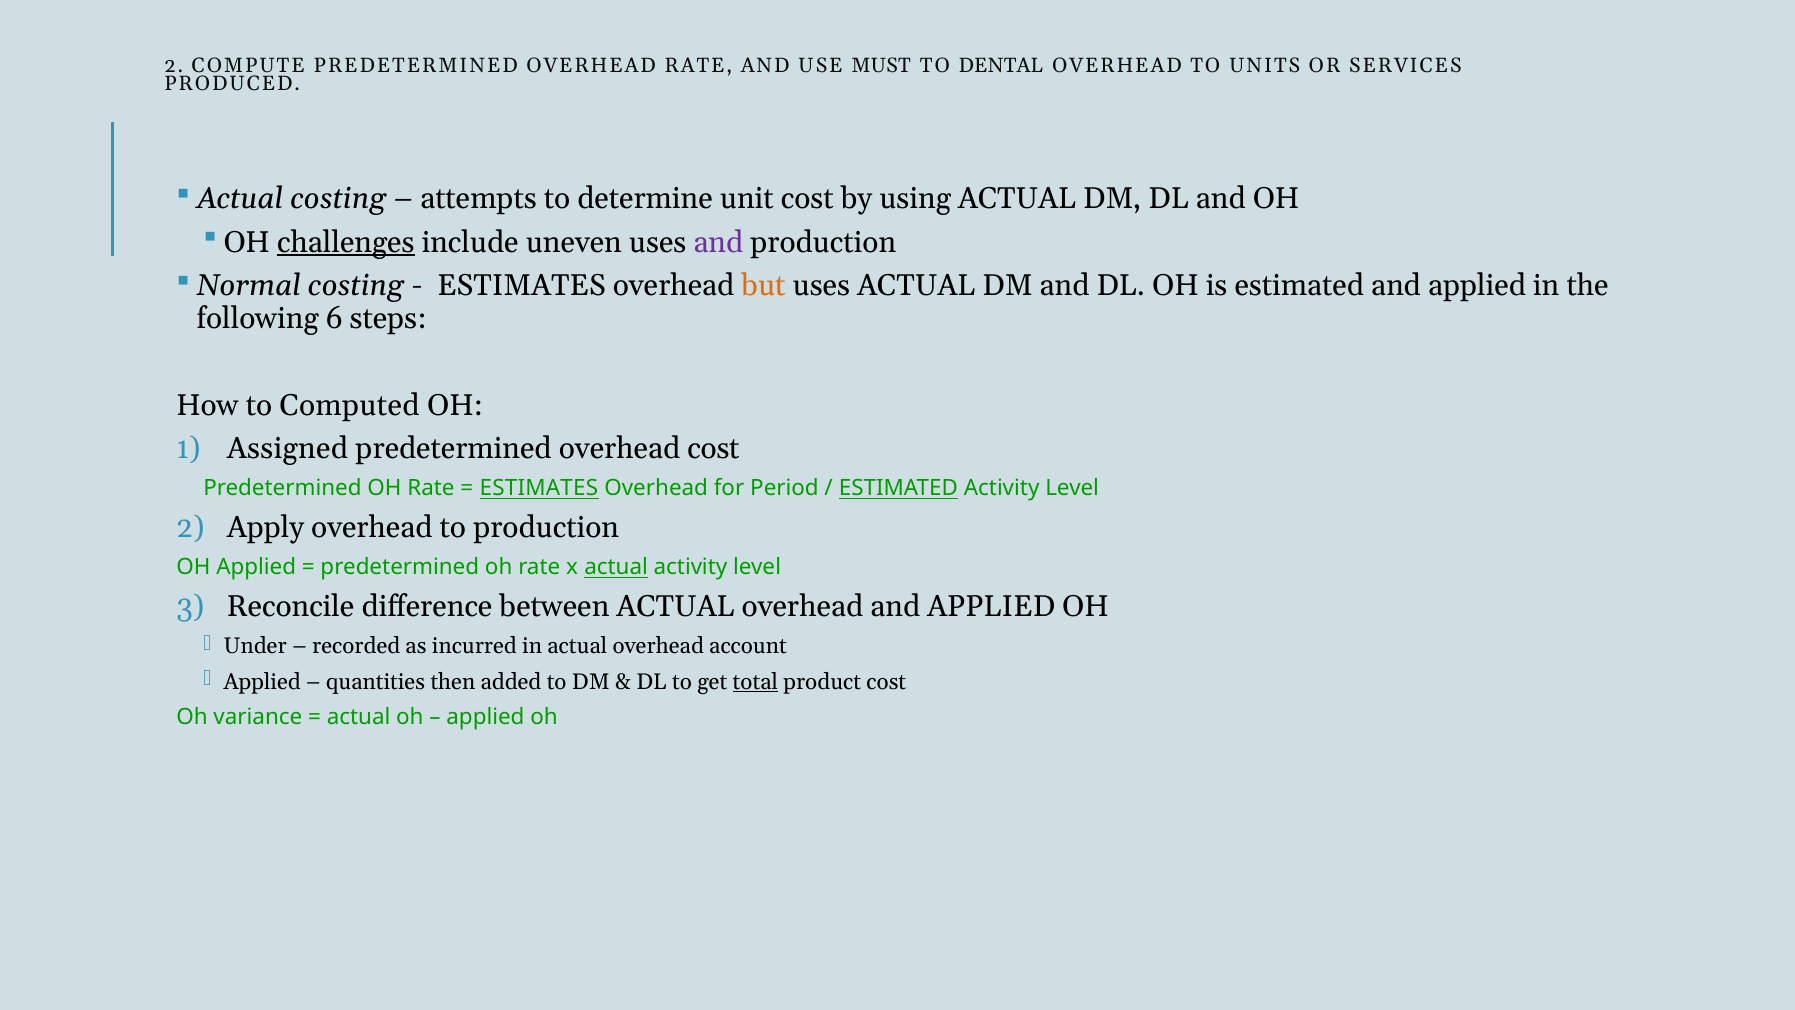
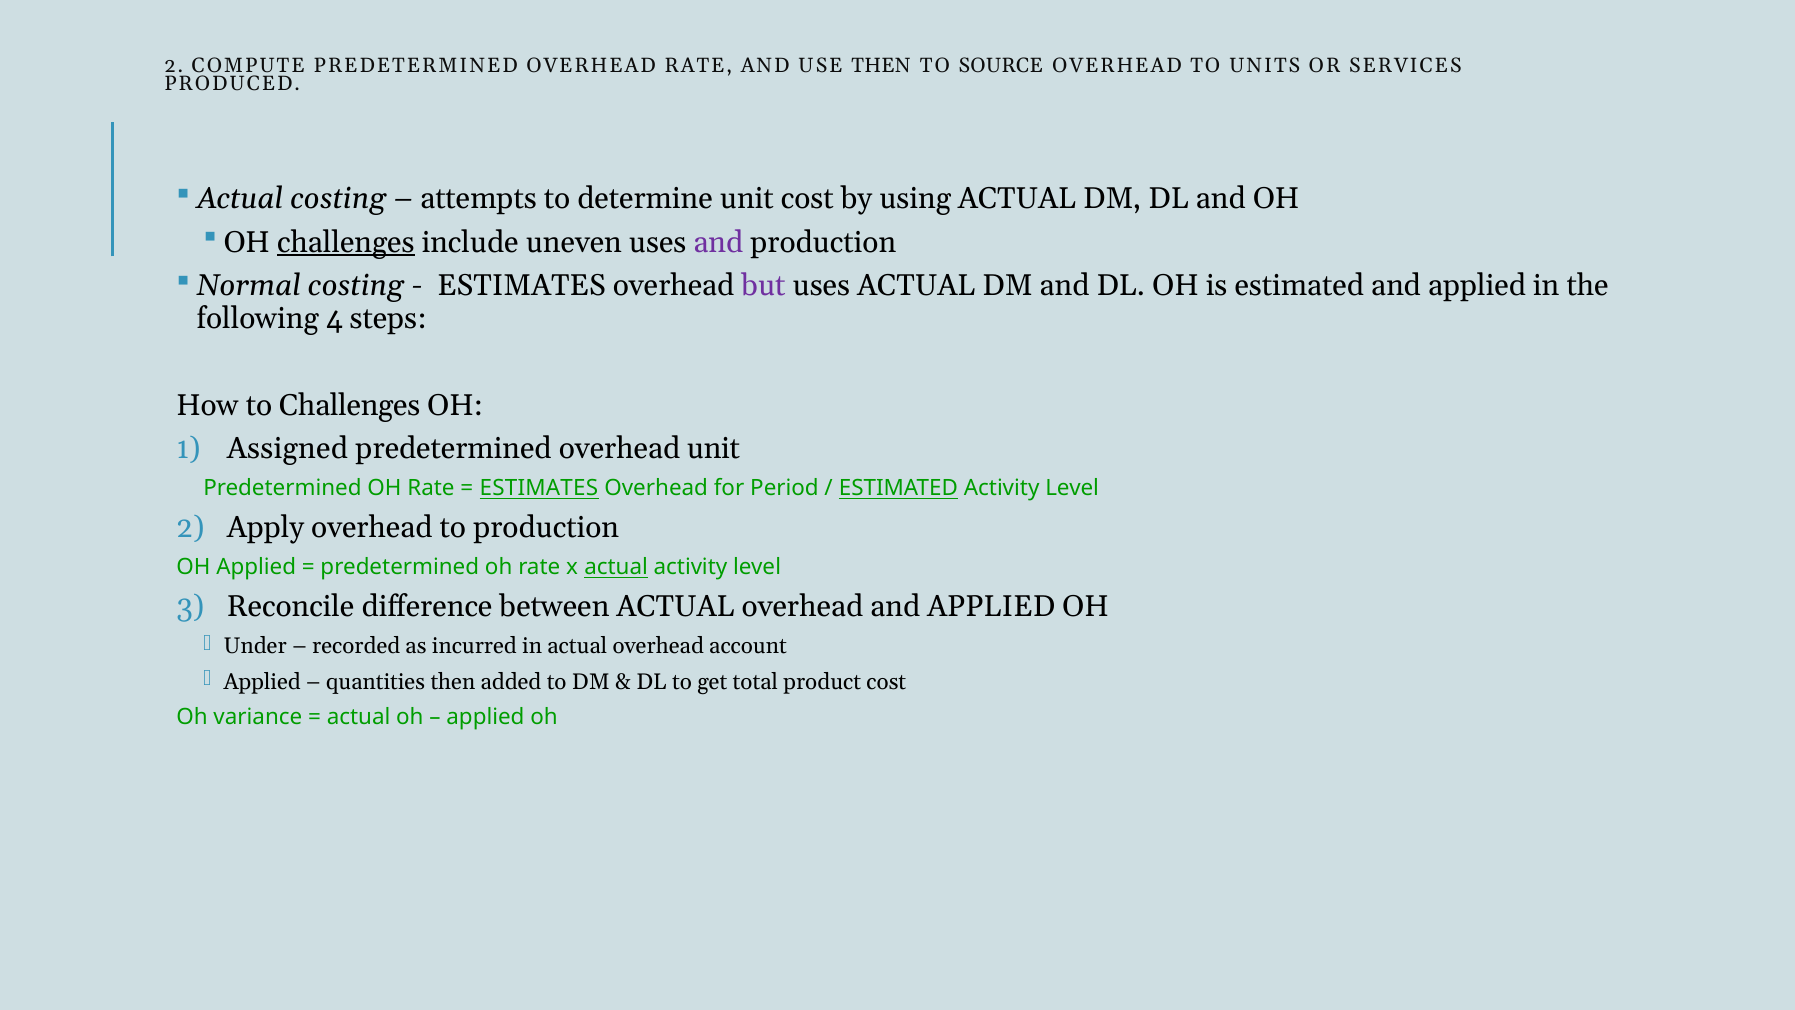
USE MUST: MUST -> THEN (881, 66)
DENTAL: DENTAL -> SOURCE (1001, 66)
but colour: orange -> purple (763, 286)
6: 6 -> 4 (334, 318)
to Computed: Computed -> Challenges (350, 405)
overhead cost: cost -> unit (713, 449)
total underline: present -> none (755, 682)
